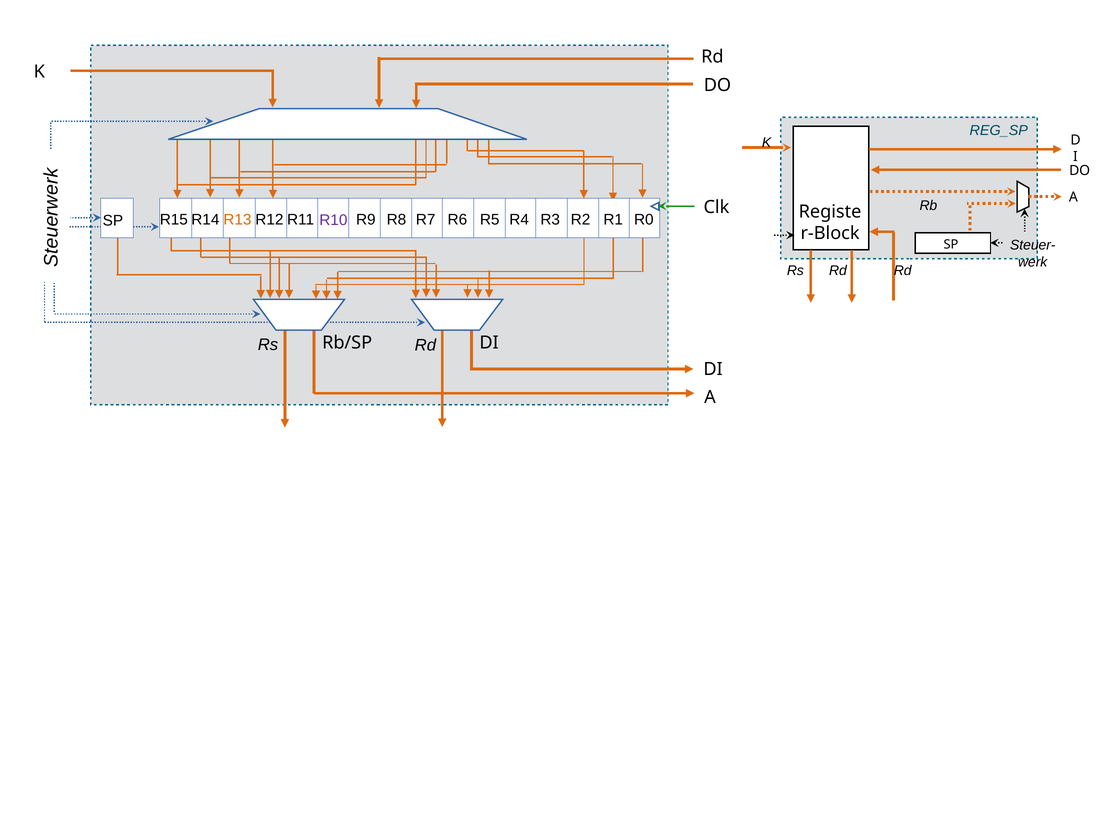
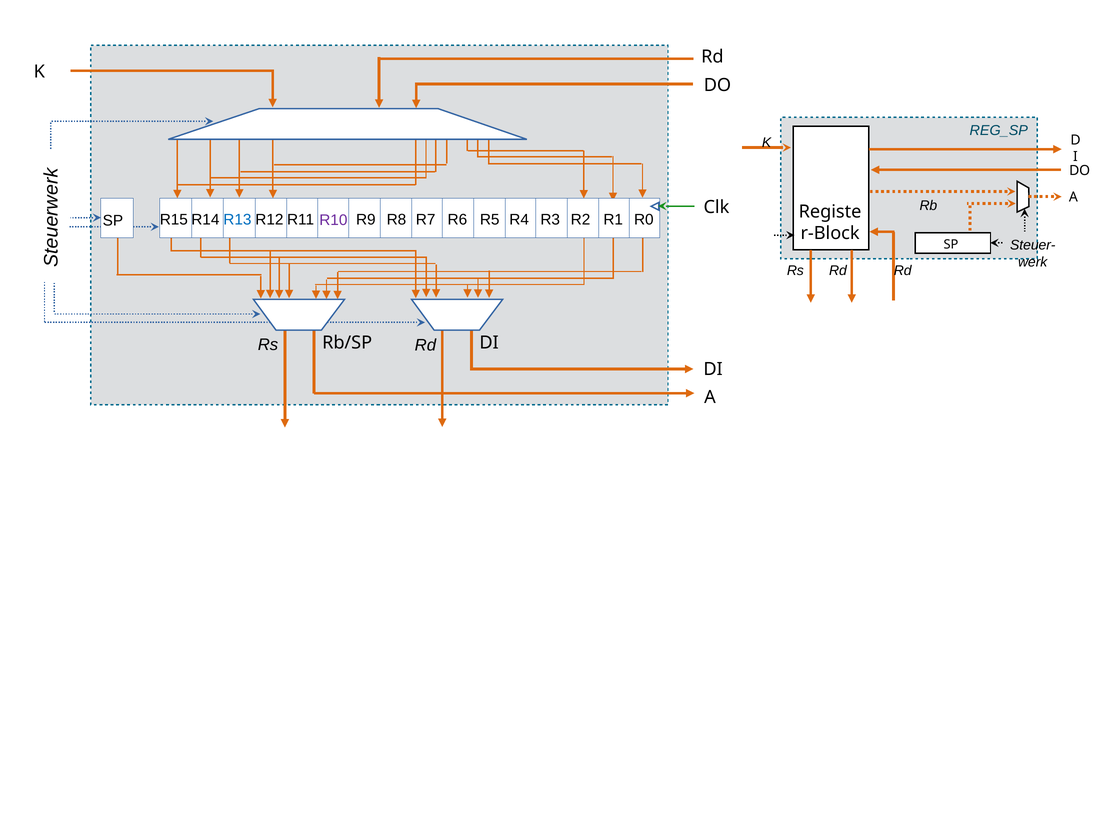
R13 colour: orange -> blue (237, 220)
